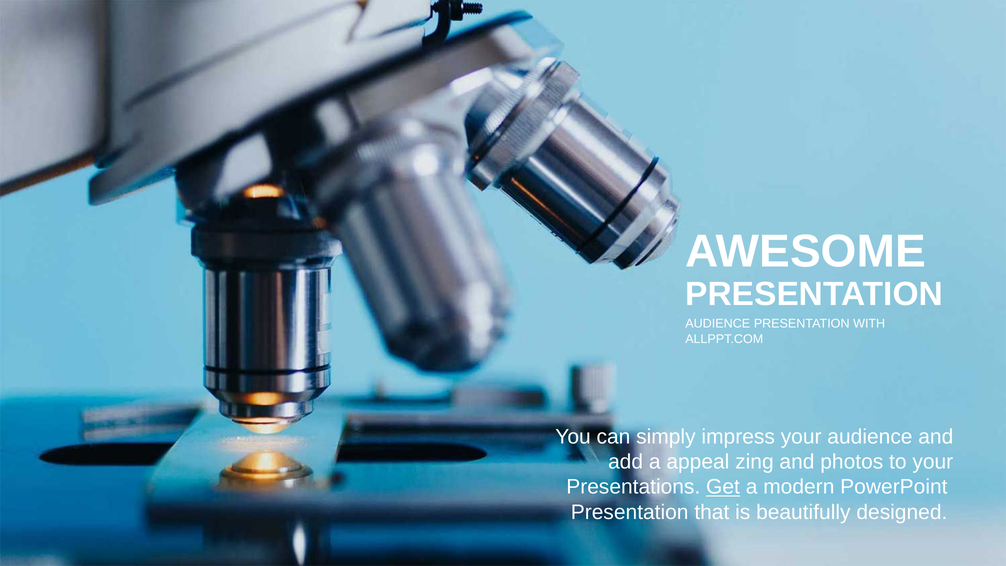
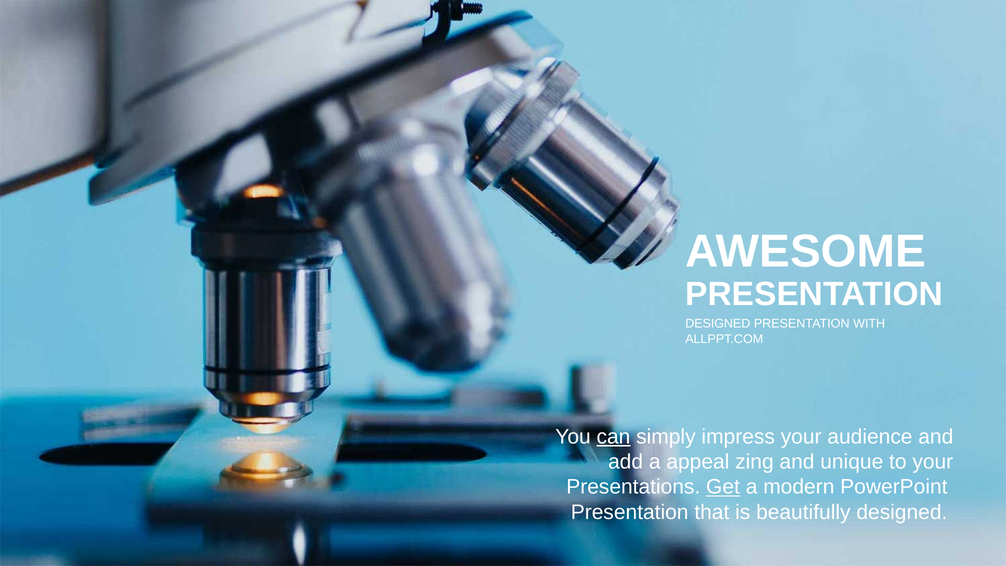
AUDIENCE: AUDIENCE -> DESIGNED (718, 324)
can underline: none -> present (613, 437)
photos: photos -> unique (852, 462)
